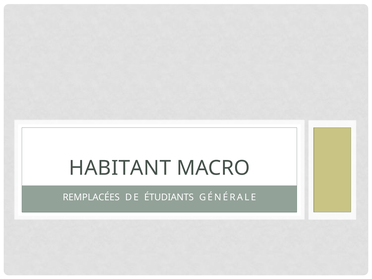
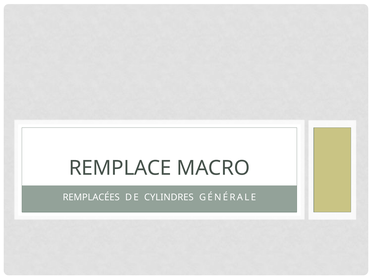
HABITANT: HABITANT -> REMPLACE (120, 168)
ÉTUDIANTS: ÉTUDIANTS -> CYLINDRES (169, 197)
